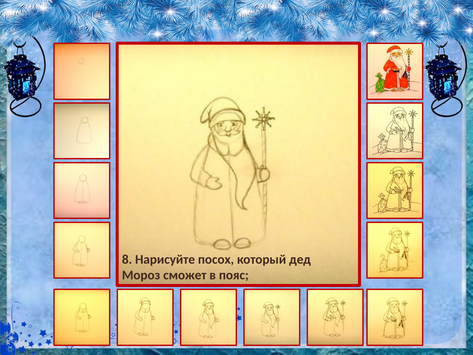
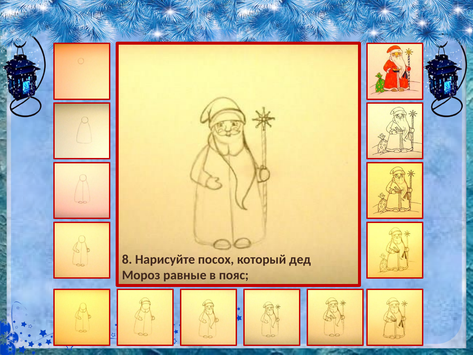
сможет: сможет -> равные (185, 275)
